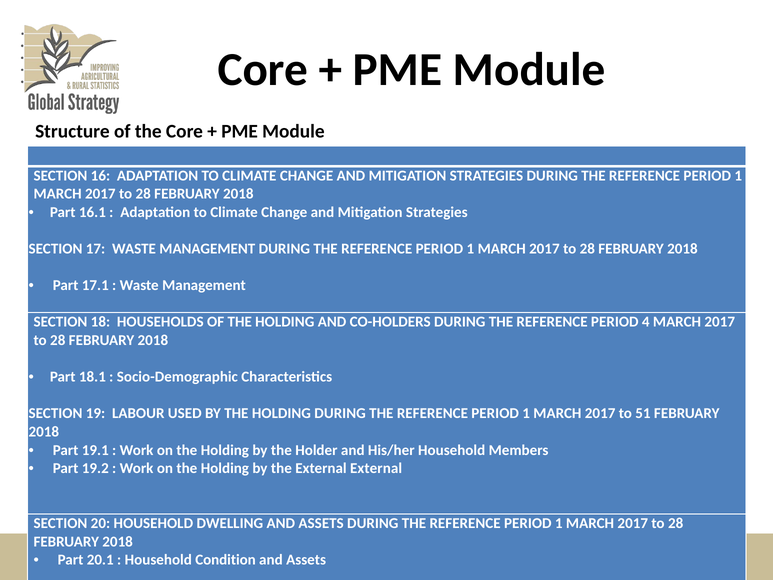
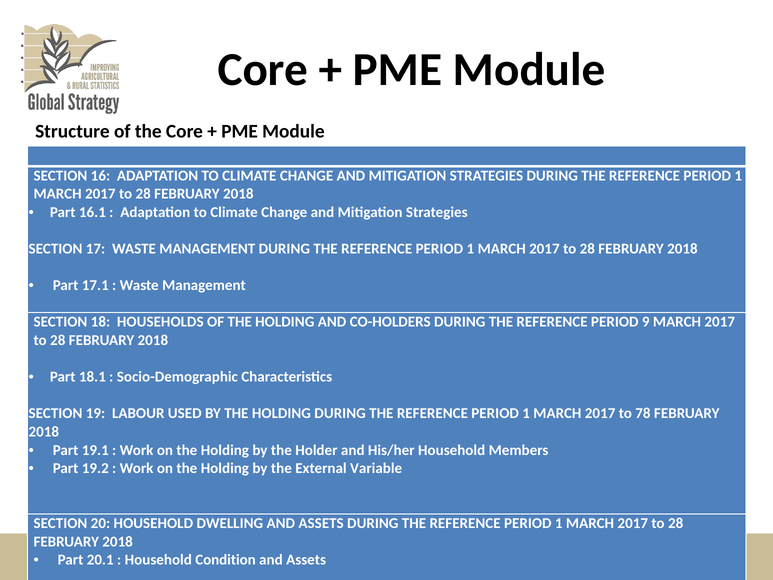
4: 4 -> 9 (646, 322)
51: 51 -> 78 (643, 413)
External External: External -> Variable (376, 468)
